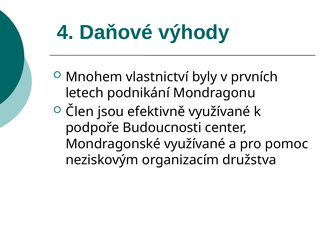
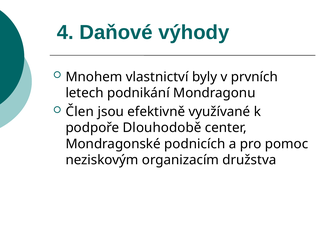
Budoucnosti: Budoucnosti -> Dlouhodobě (162, 128)
Mondragonské využívané: využívané -> podnicích (195, 144)
